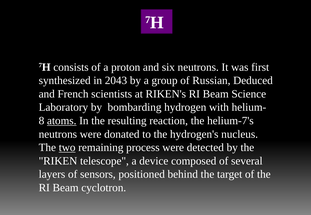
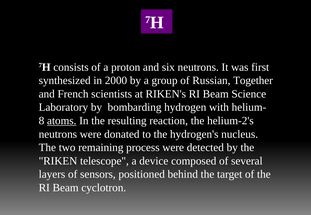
2043: 2043 -> 2000 (116, 81)
Deduced: Deduced -> Together (253, 81)
helium-7's: helium-7's -> helium-2's (230, 121)
two underline: present -> none (67, 148)
